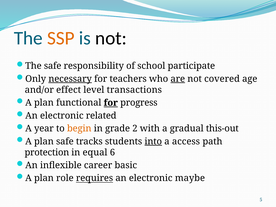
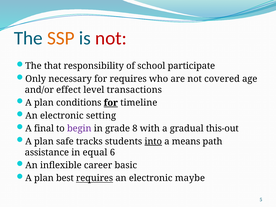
not colour: black -> red (111, 38)
The safe: safe -> that (53, 66)
necessary underline: present -> none (70, 79)
for teachers: teachers -> requires (128, 79)
are underline: present -> none (178, 79)
functional: functional -> conditions (79, 103)
progress: progress -> timeline (139, 103)
related: related -> setting (101, 116)
year: year -> final (44, 128)
begin colour: orange -> purple (79, 128)
2: 2 -> 8 (135, 128)
access: access -> means (186, 141)
protection: protection -> assistance (47, 152)
role: role -> best (65, 178)
